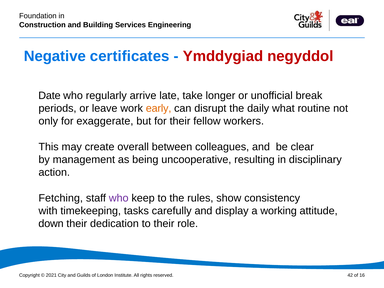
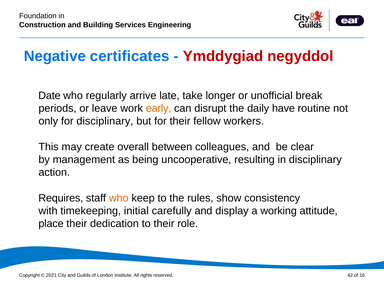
what: what -> have (283, 108)
for exaggerate: exaggerate -> disciplinary (105, 121)
Fetching: Fetching -> Requires (61, 198)
who colour: purple -> orange (119, 198)
tasks: tasks -> initial (136, 211)
down: down -> place (51, 224)
